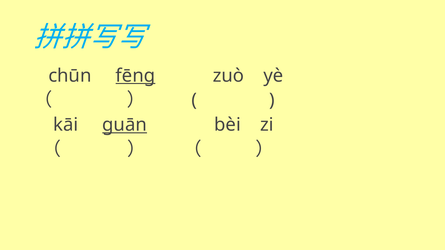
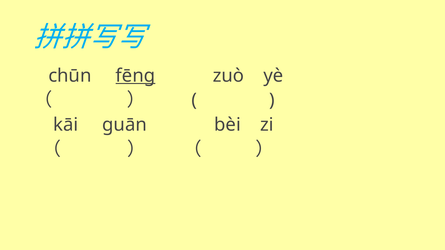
guān underline: present -> none (125, 125)
